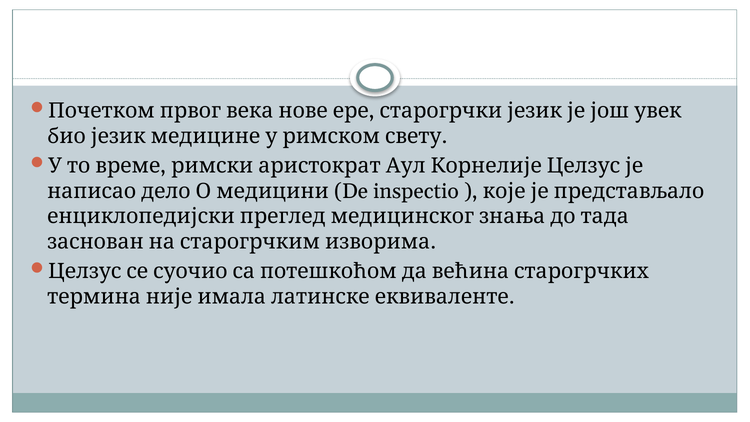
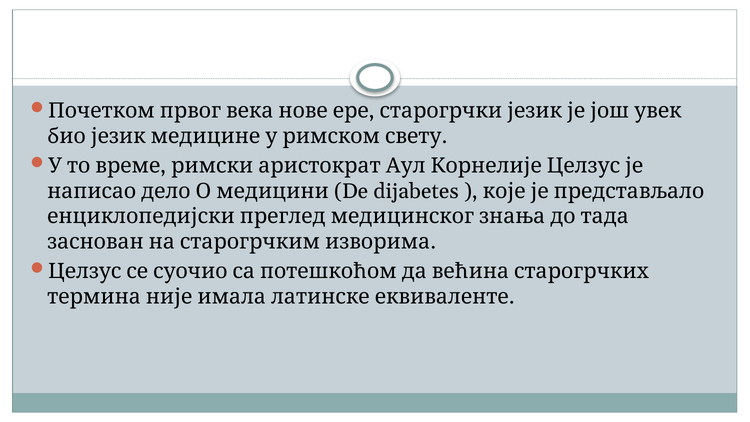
inspectio: inspectio -> dijabetes (416, 191)
